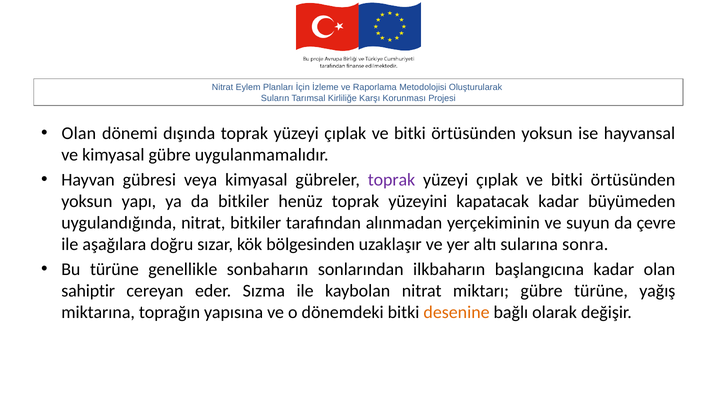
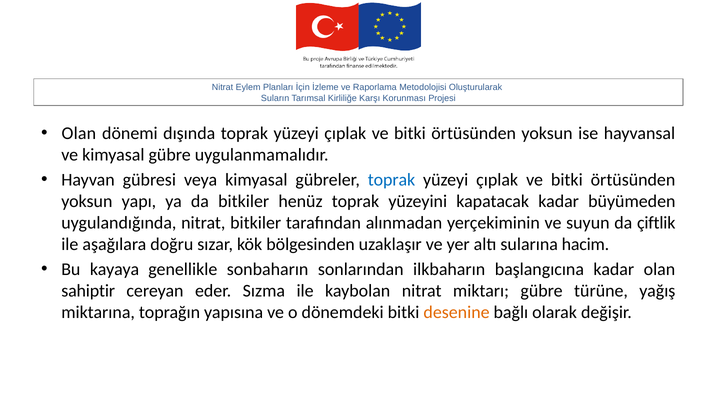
toprak colour: purple -> blue (391, 180)
çevre: çevre -> çiftlik (656, 223)
sonra: sonra -> hacim (585, 244)
Bu türüne: türüne -> kayaya (114, 269)
